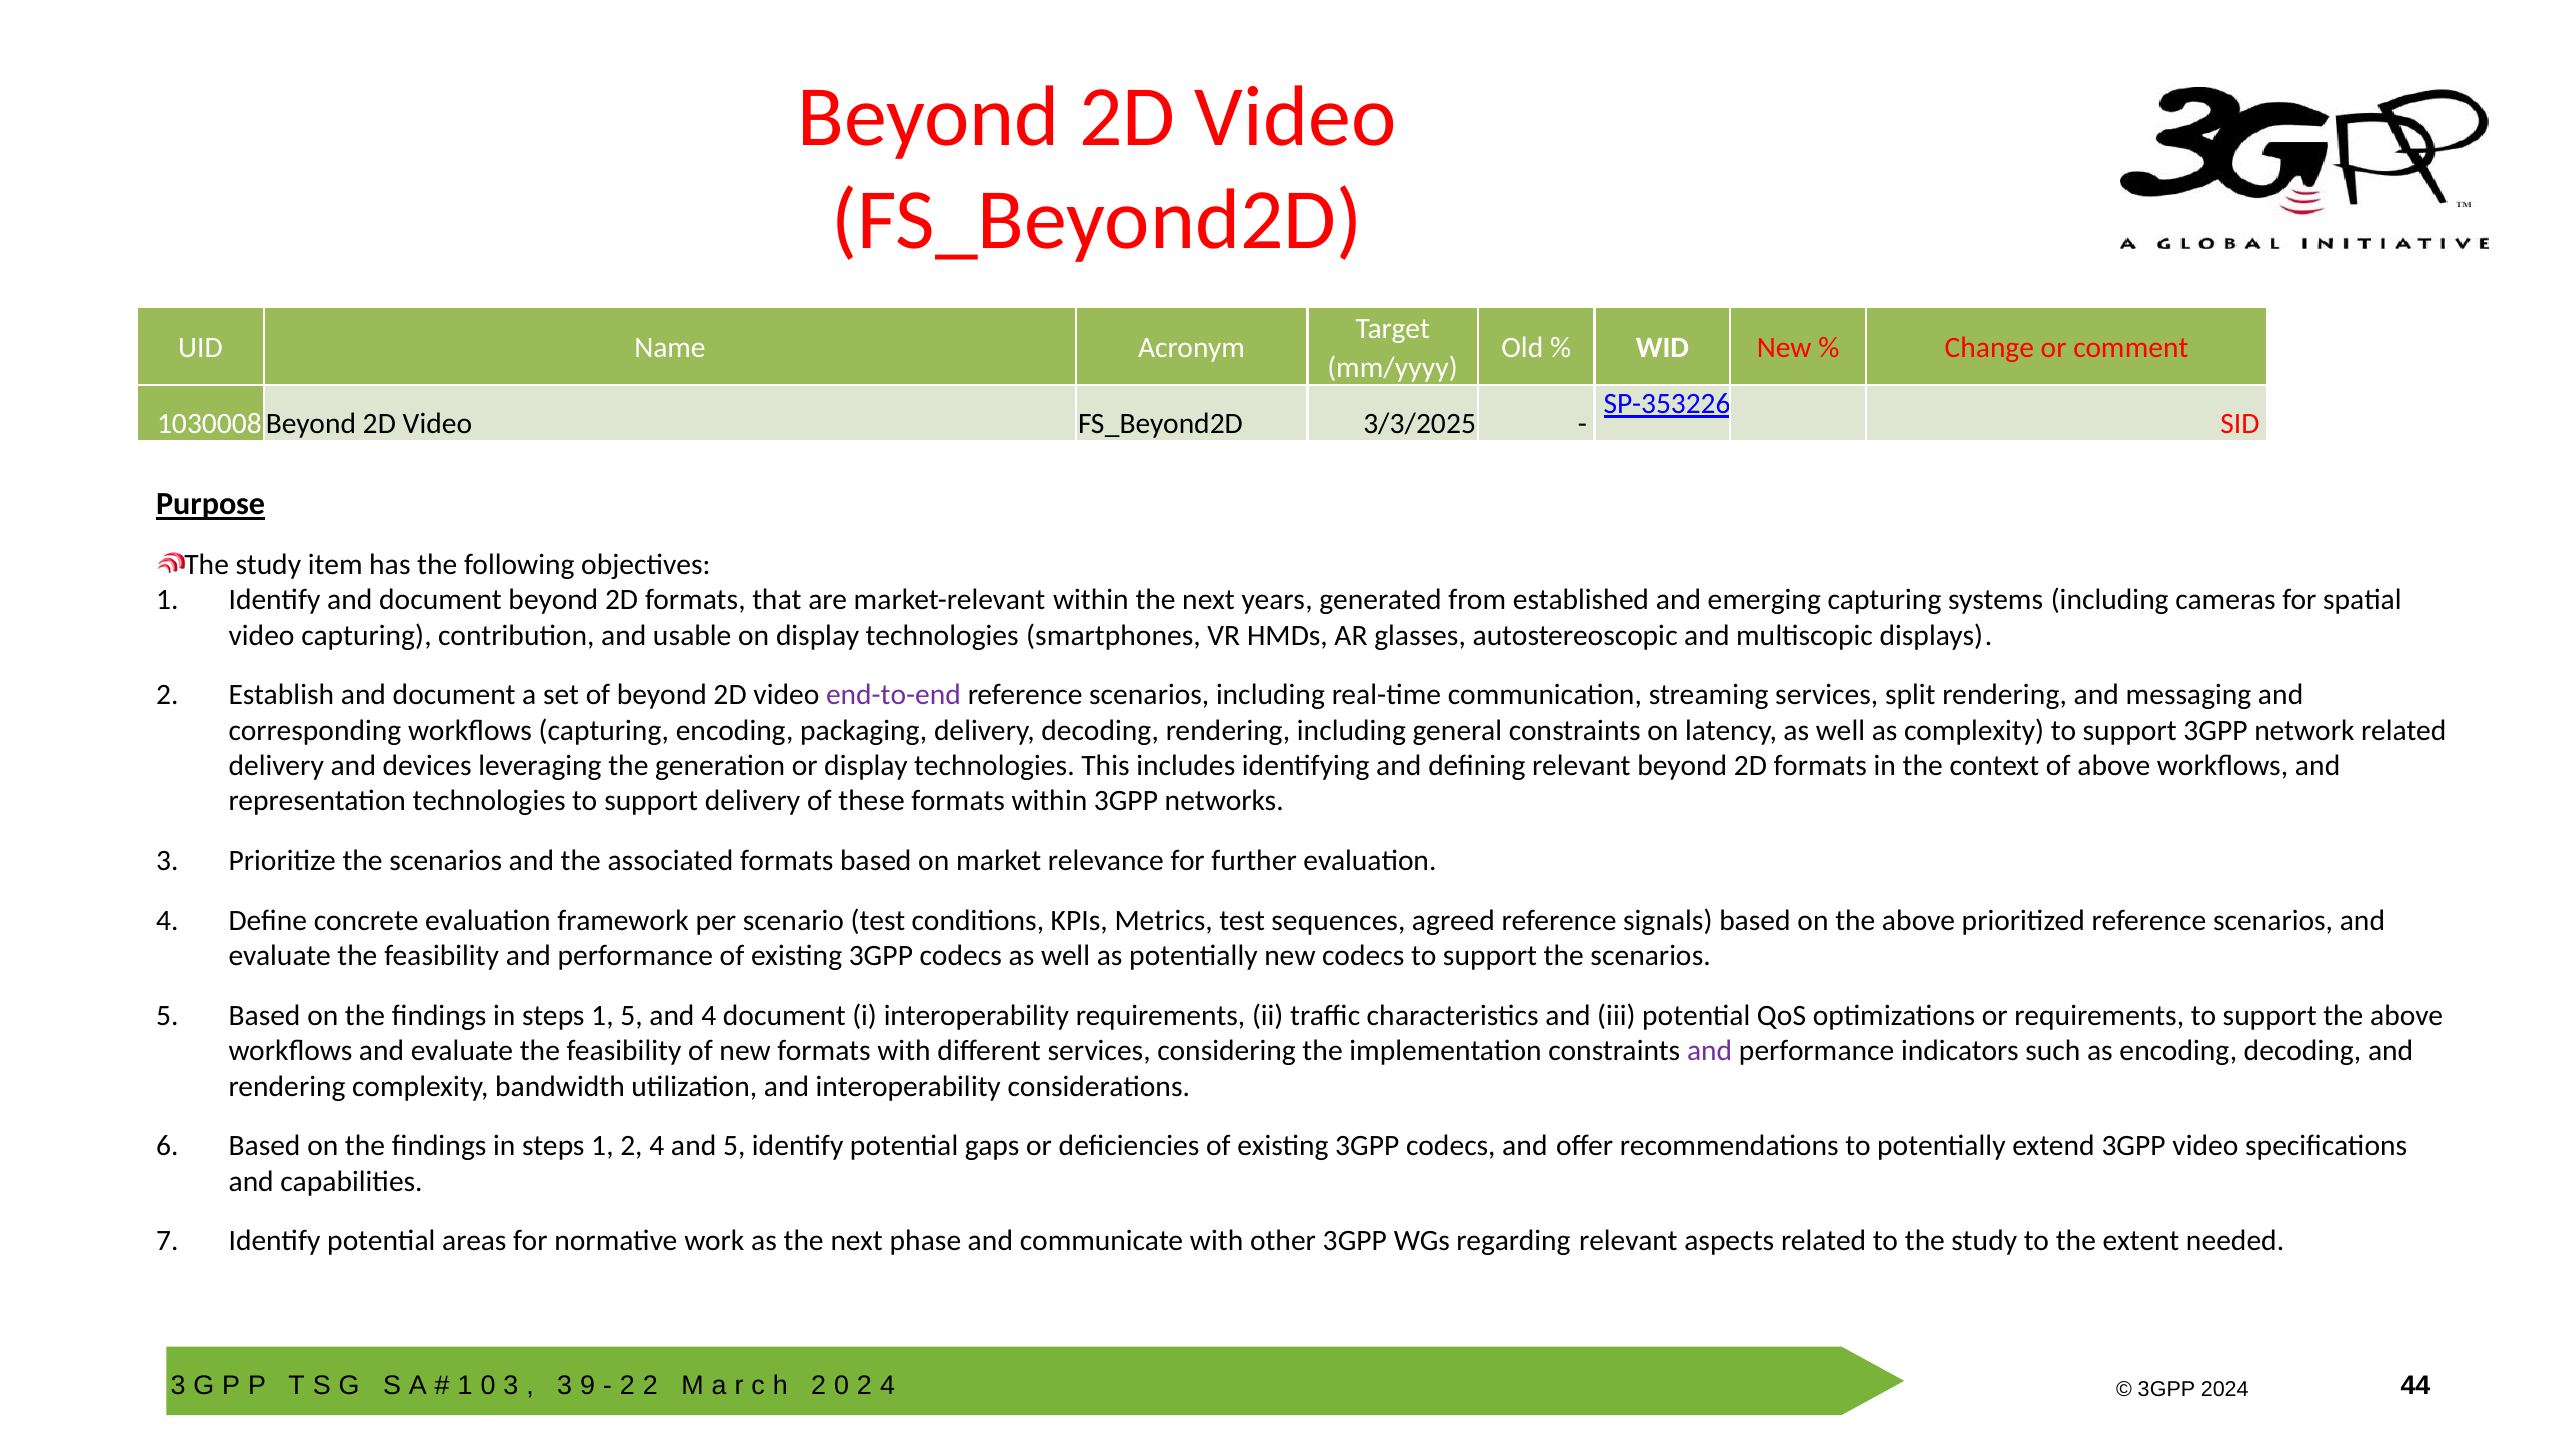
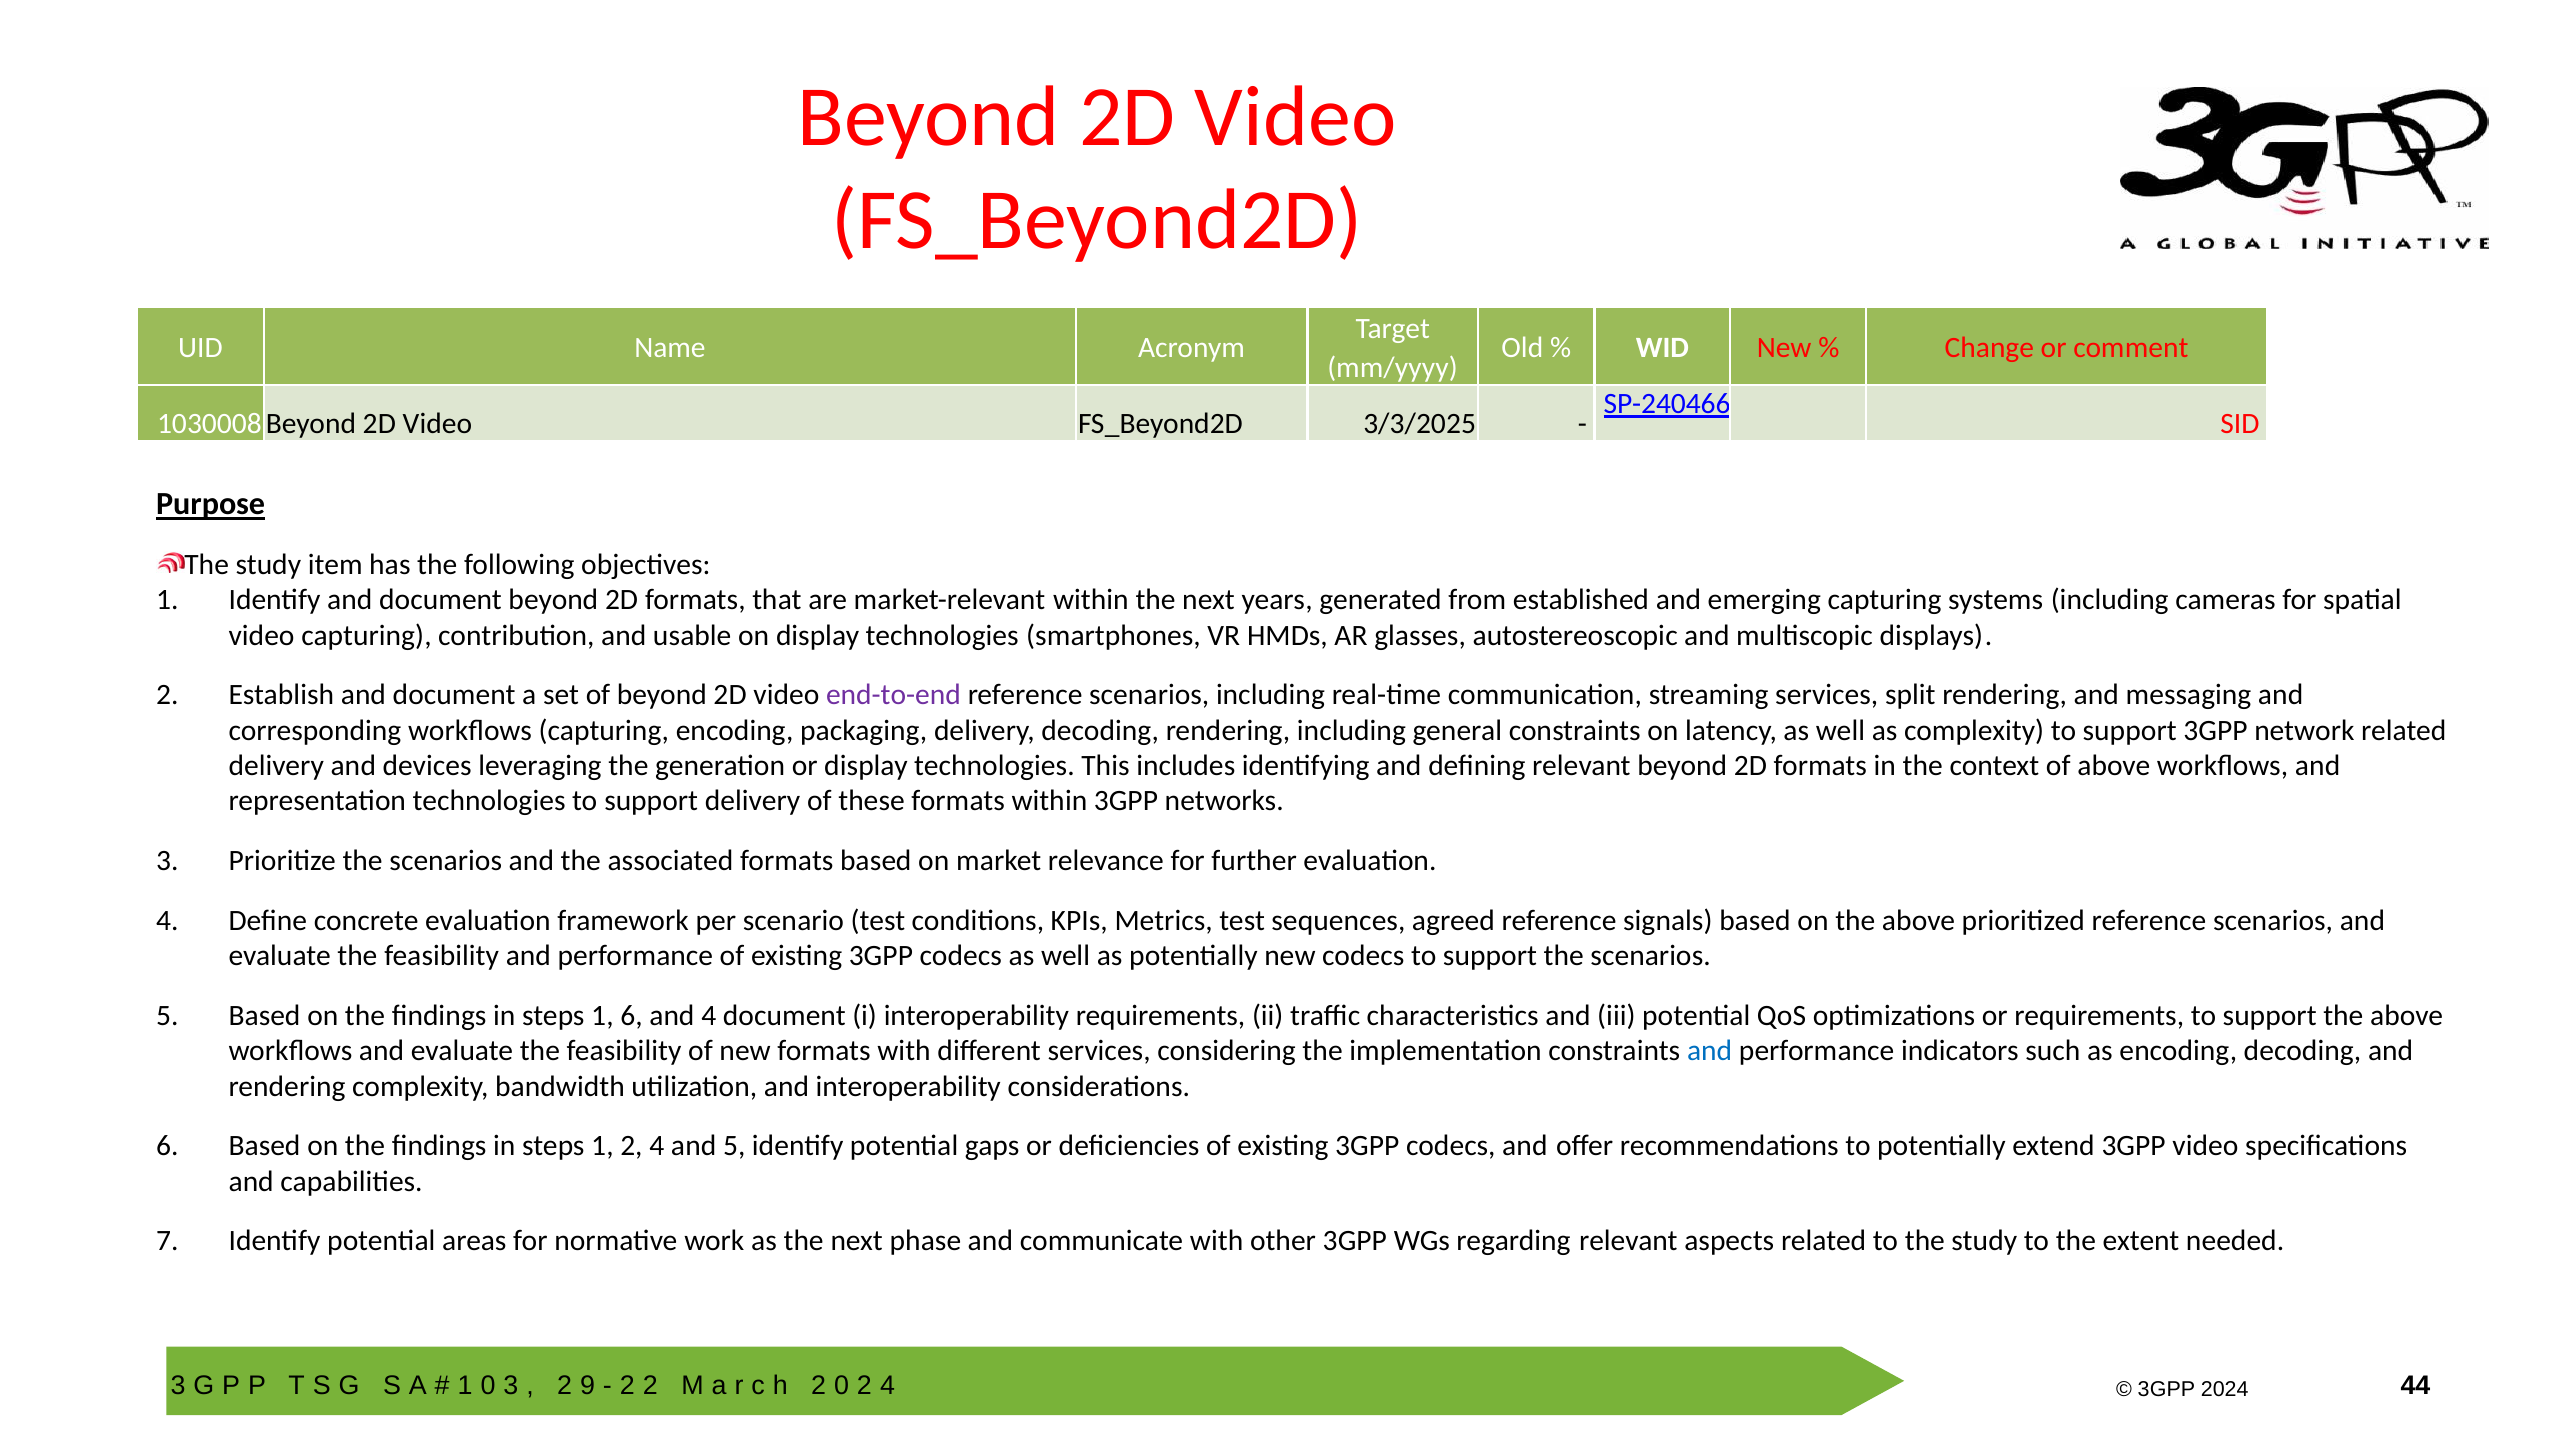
SP-353226: SP-353226 -> SP-240466 (1667, 404)
1 5: 5 -> 6 (632, 1016)
and colour: purple -> blue (1710, 1051)
3: 3 -> 2 (565, 1386)
